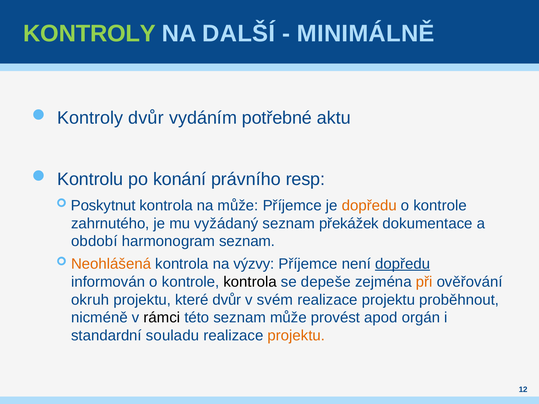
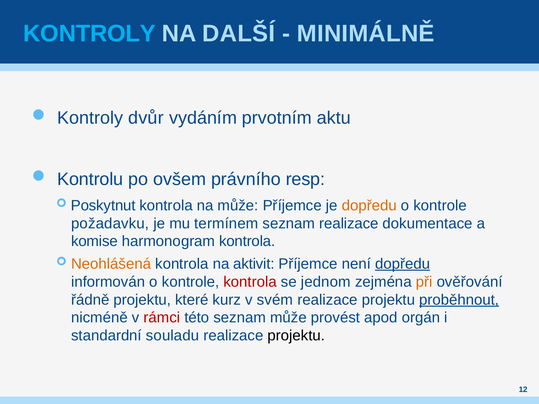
KONTROLY colour: light green -> light blue (90, 33)
potřebné: potřebné -> prvotním (277, 118)
konání: konání -> ovšem (180, 179)
zahrnutého: zahrnutého -> požadavku (110, 224)
vyžádaný: vyžádaný -> termínem (226, 224)
seznam překážek: překážek -> realizace (349, 224)
období: období -> komise (94, 242)
harmonogram seznam: seznam -> kontrola (247, 242)
výzvy: výzvy -> aktivit (254, 264)
kontrola colour: black -> red (250, 282)
depeše: depeše -> jednom (326, 282)
okruh: okruh -> řádně (90, 300)
které dvůr: dvůr -> kurz (227, 300)
proběhnout underline: none -> present (459, 300)
rámci colour: black -> red (162, 318)
projektu colour: orange -> black (296, 336)
